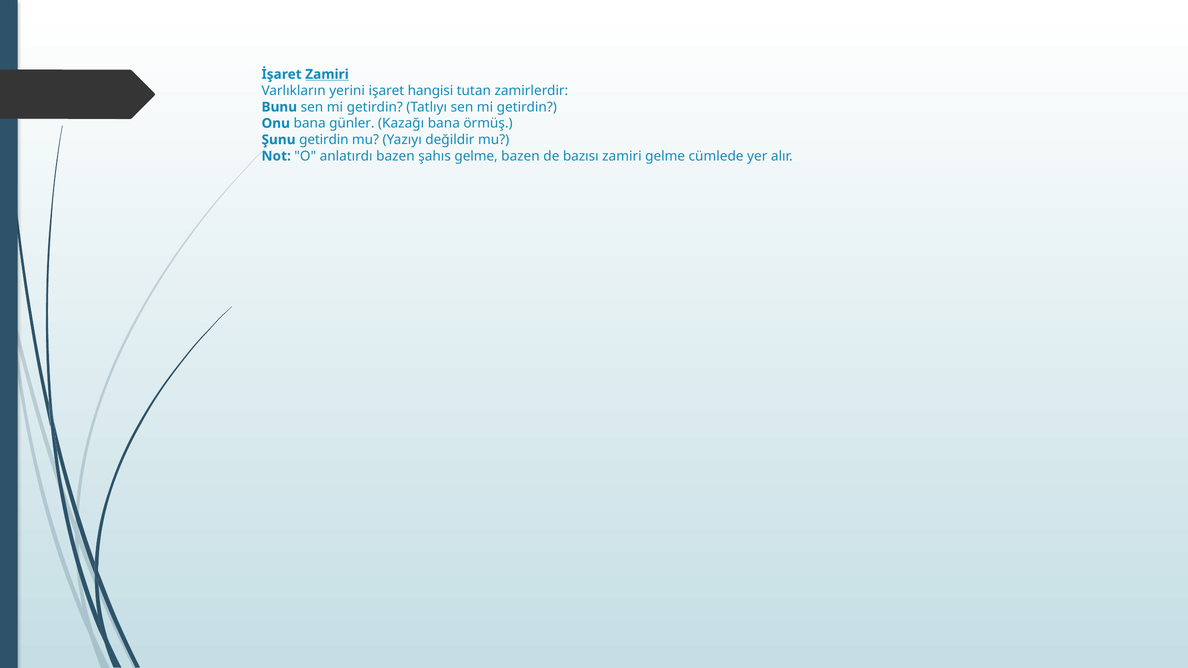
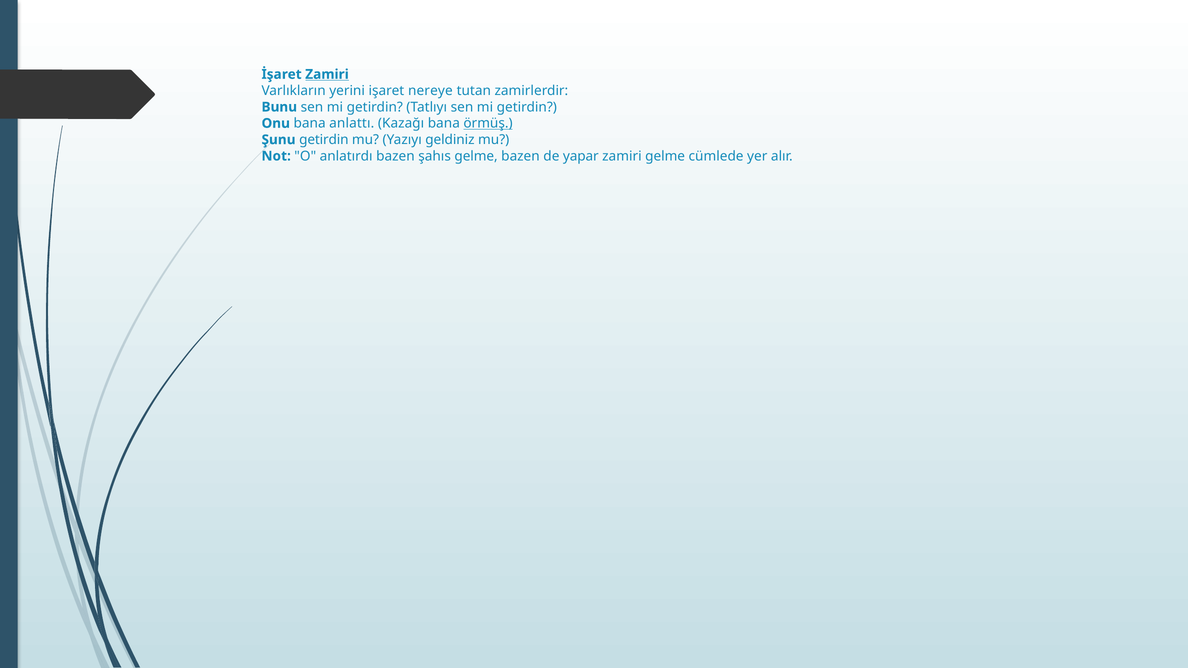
hangisi: hangisi -> nereye (430, 91)
günler: günler -> anlattı (352, 123)
örmüş underline: none -> present (488, 123)
değildir: değildir -> geldiniz (450, 140)
bazısı: bazısı -> yapar (581, 156)
